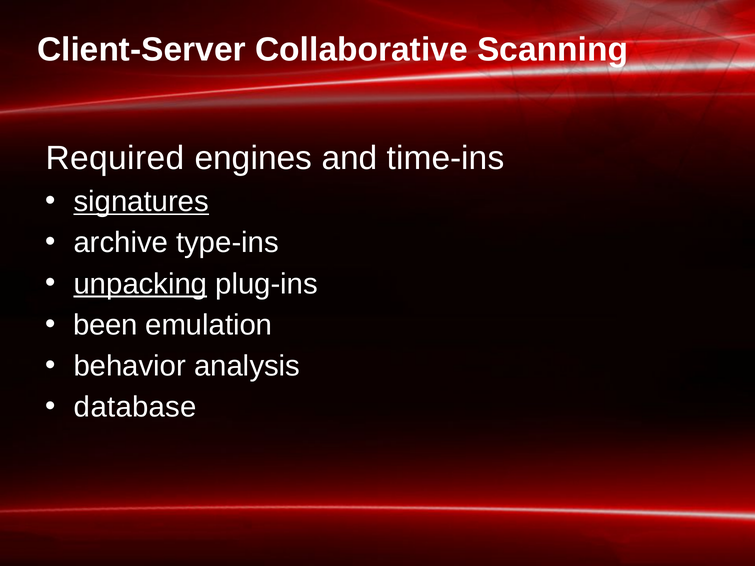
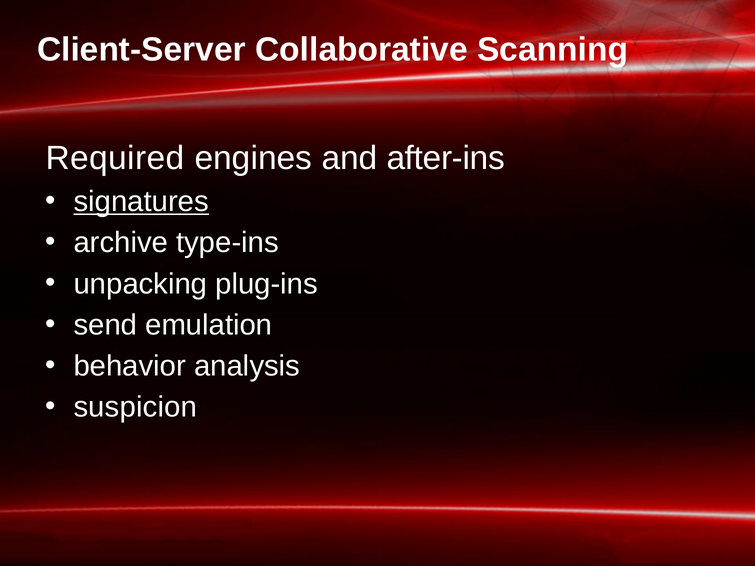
time-ins: time-ins -> after-ins (446, 158)
unpacking underline: present -> none (140, 284)
been: been -> send (105, 325)
database: database -> suspicion (135, 407)
